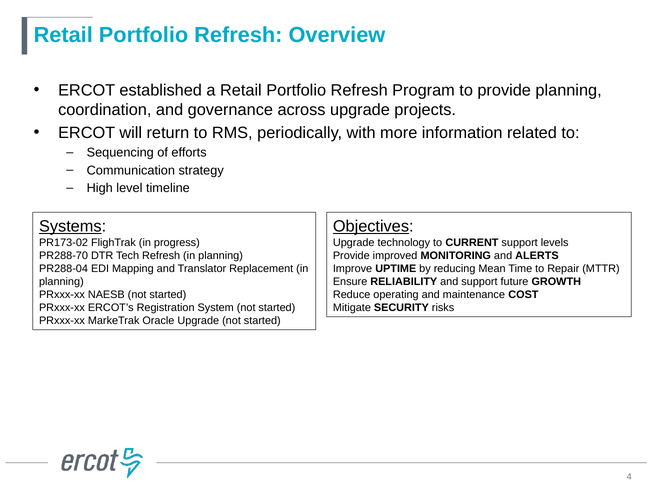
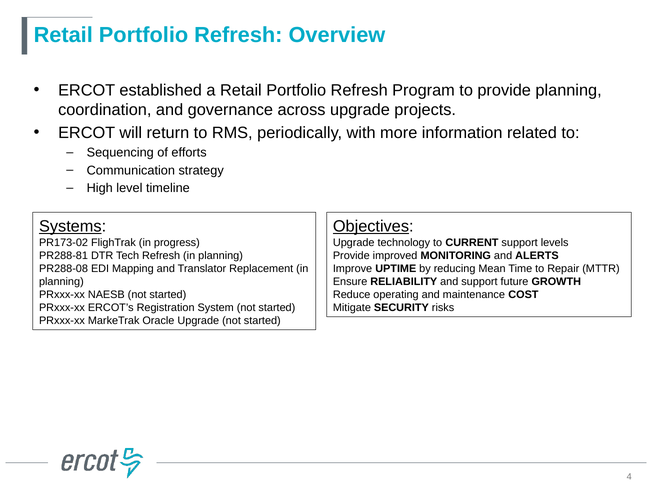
PR288-70: PR288-70 -> PR288-81 (64, 255)
PR288-04: PR288-04 -> PR288-08 (64, 268)
